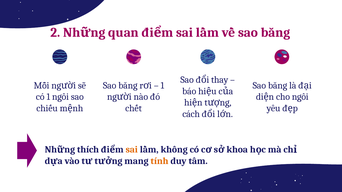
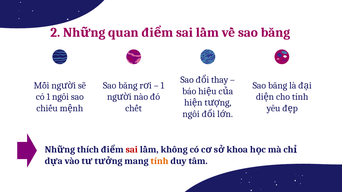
cho ngôi: ngôi -> tính (300, 97)
cách: cách -> ngôi (191, 114)
sai colour: orange -> red (132, 150)
